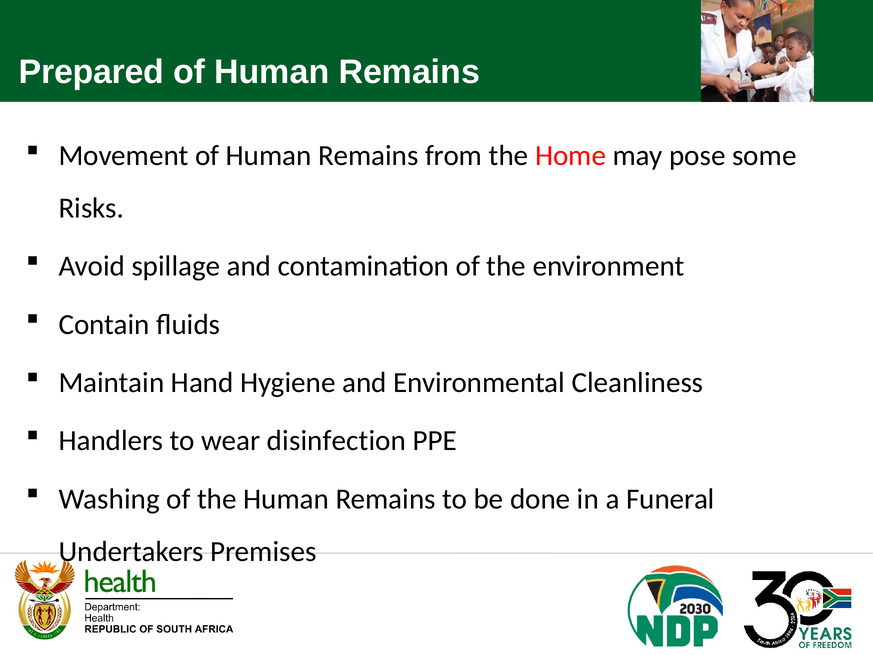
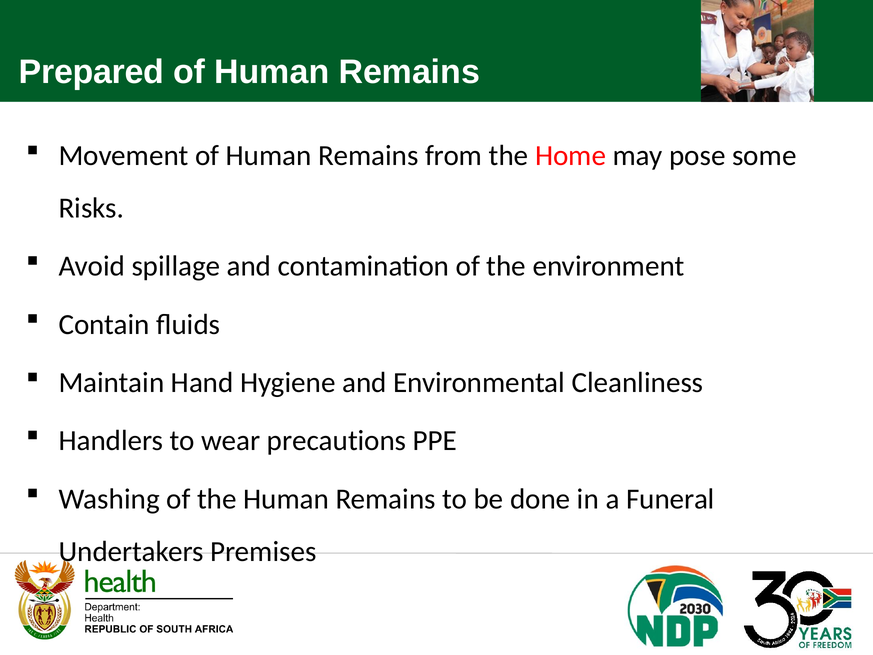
disinfection: disinfection -> precautions (337, 441)
